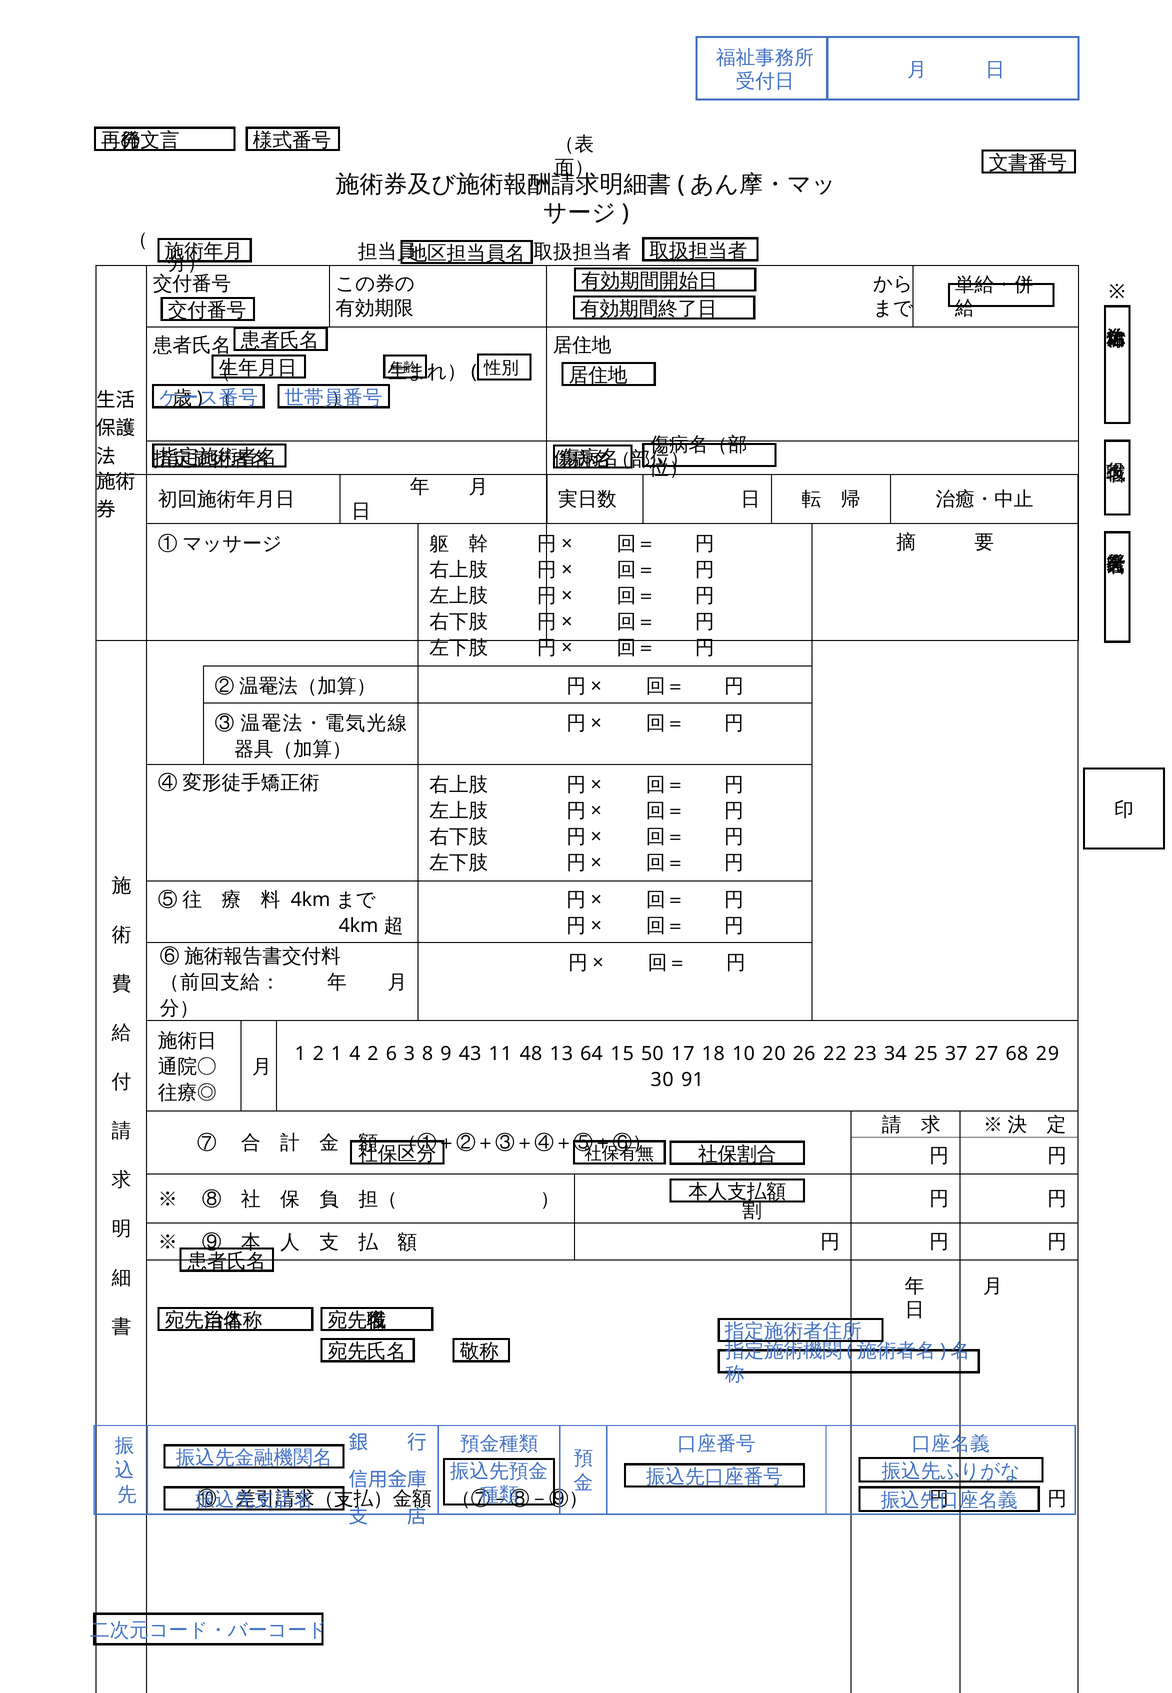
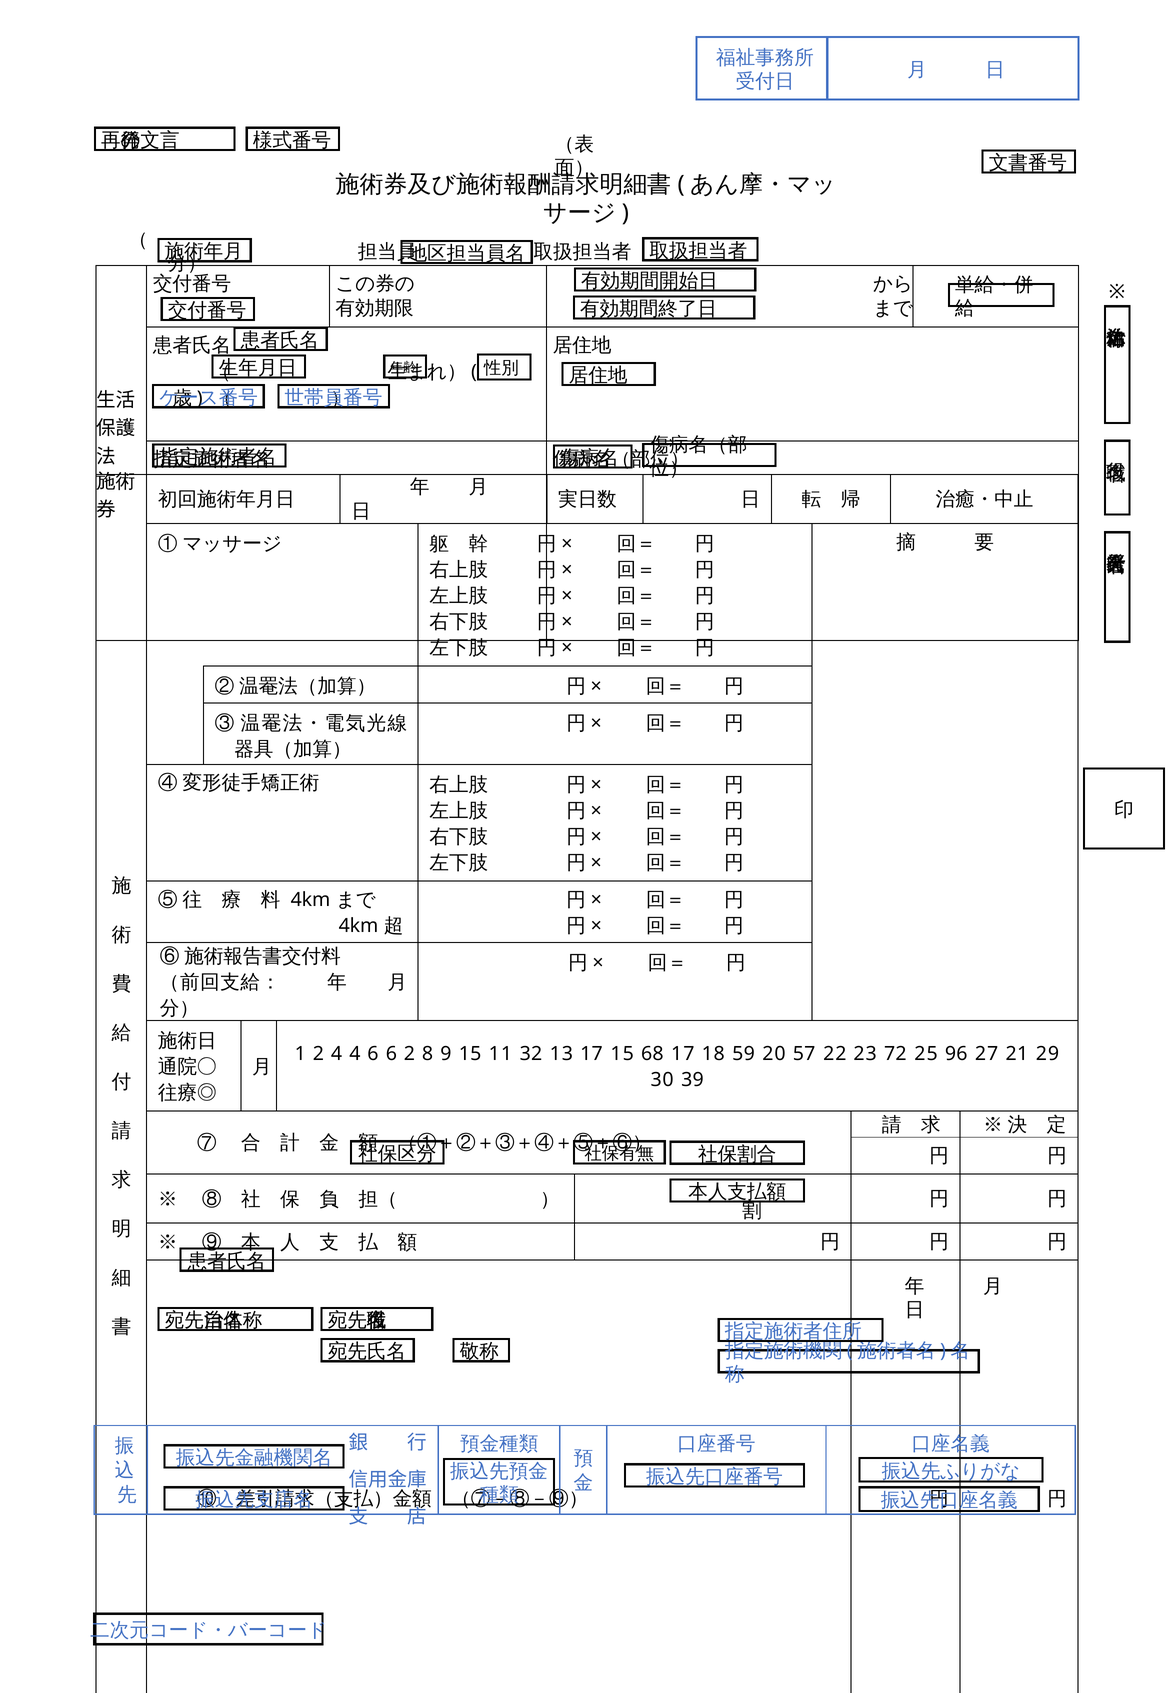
2 1: 1 -> 4 (337, 1054)
4 2: 2 -> 6 (373, 1054)
6 3: 3 -> 2 (409, 1054)
9 43: 43 -> 15 (470, 1054)
48: 48 -> 32 (531, 1054)
13 64: 64 -> 17 (592, 1054)
50: 50 -> 68 (652, 1054)
10: 10 -> 59 (744, 1054)
26: 26 -> 57 (804, 1054)
34: 34 -> 72 (895, 1054)
37: 37 -> 96 (956, 1054)
68: 68 -> 21 (1017, 1054)
91: 91 -> 39 (692, 1080)
